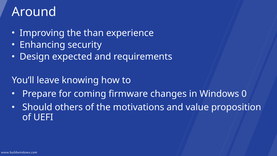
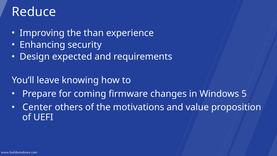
Around: Around -> Reduce (34, 12)
0: 0 -> 5 (244, 94)
Should: Should -> Center (37, 107)
